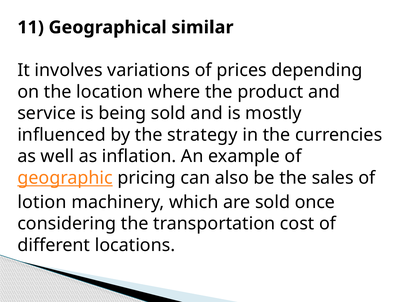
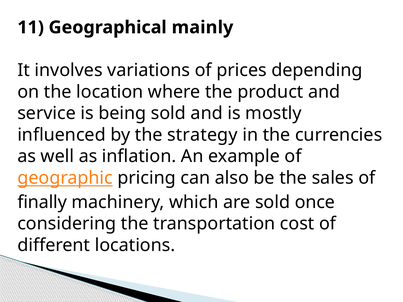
similar: similar -> mainly (202, 27)
lotion: lotion -> finally (42, 202)
